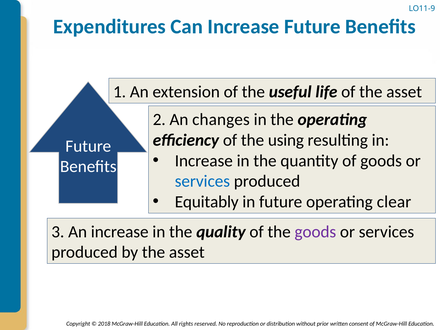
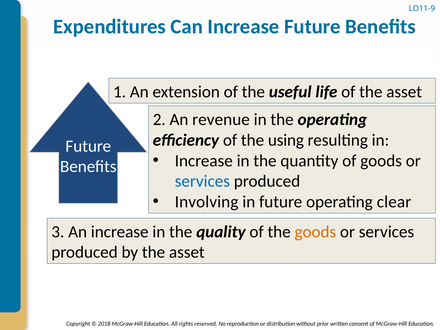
changes: changes -> revenue (221, 120)
Equitably: Equitably -> Involving (207, 202)
goods colour: purple -> orange (315, 232)
